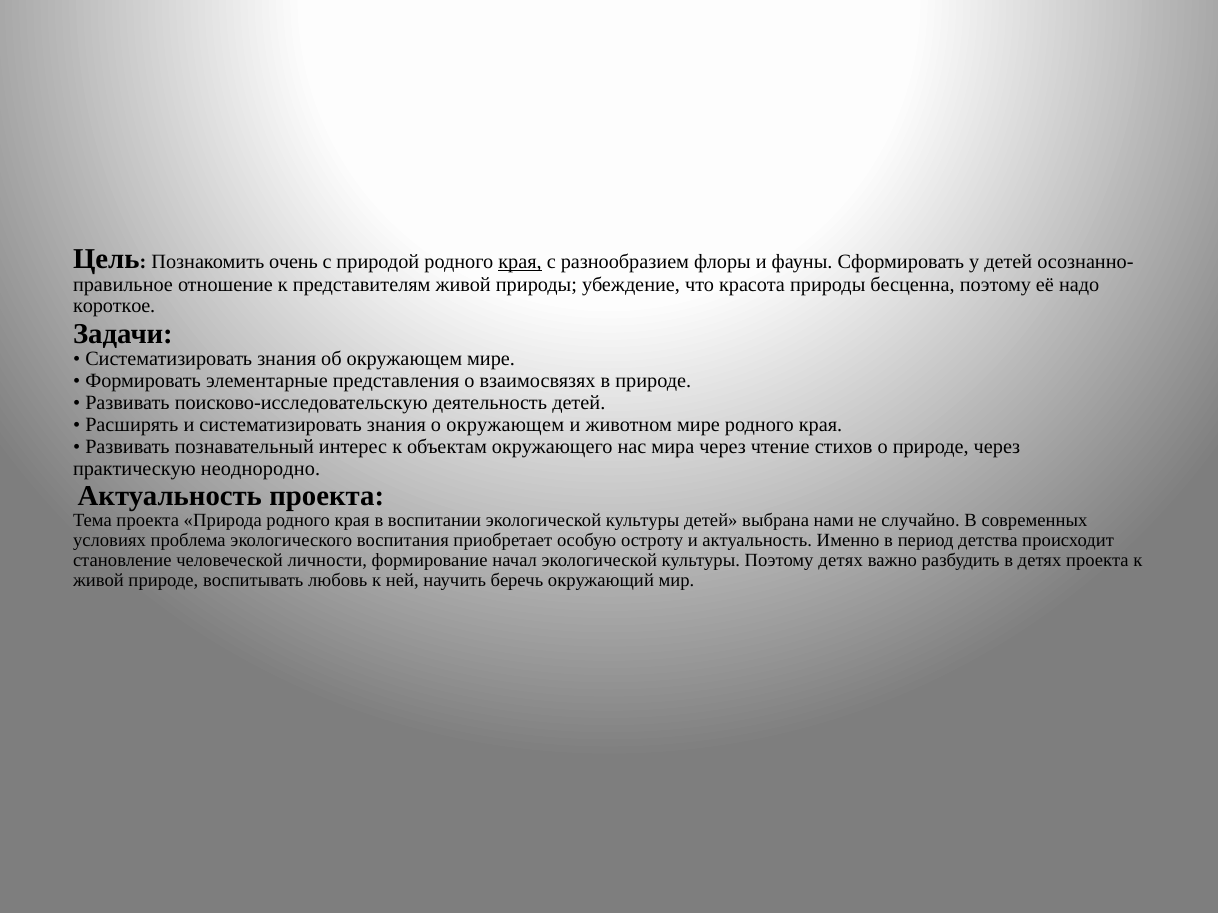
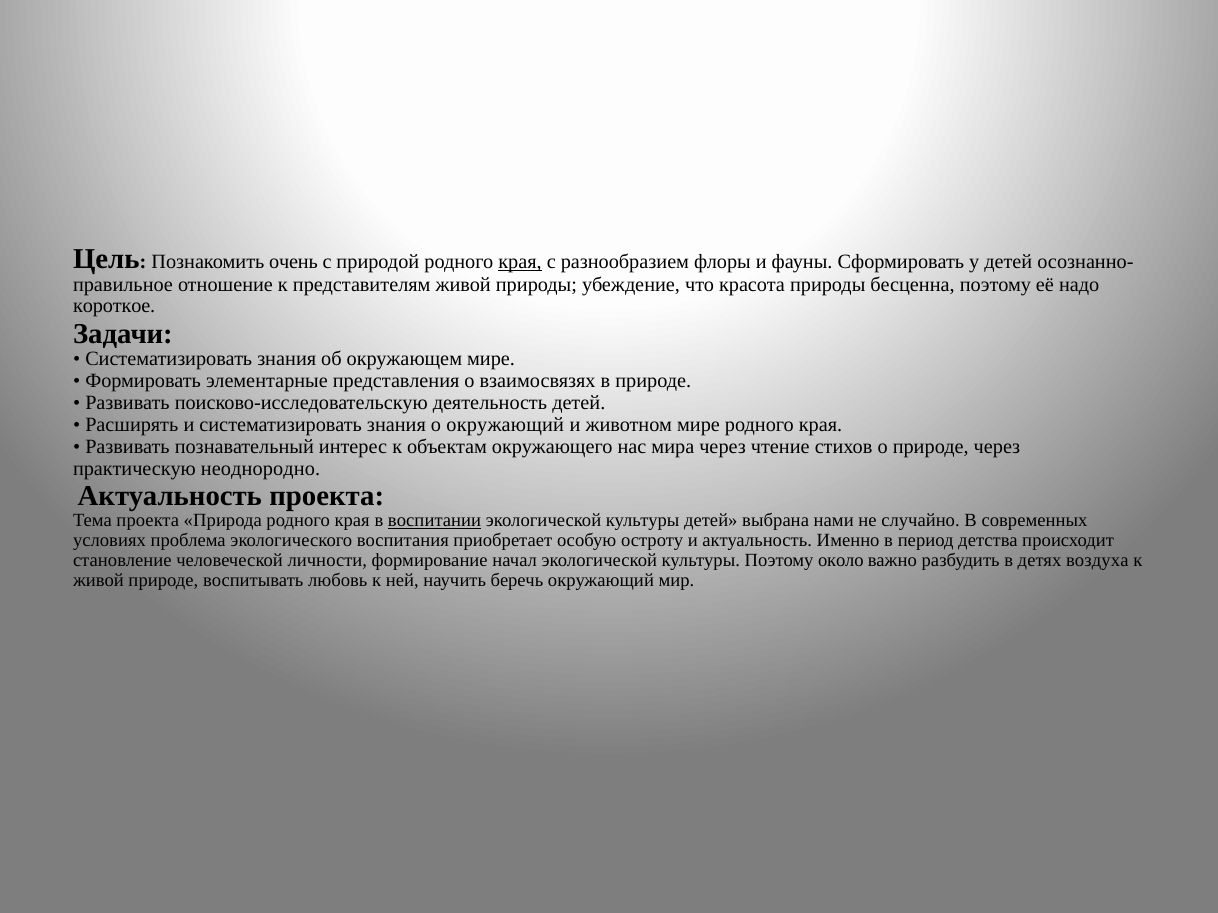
о окружающем: окружающем -> окружающий (505, 425)
воспитании underline: none -> present (435, 521)
Поэтому детях: детях -> около (841, 561)
детях проекта: проекта -> воздуха (1097, 561)
